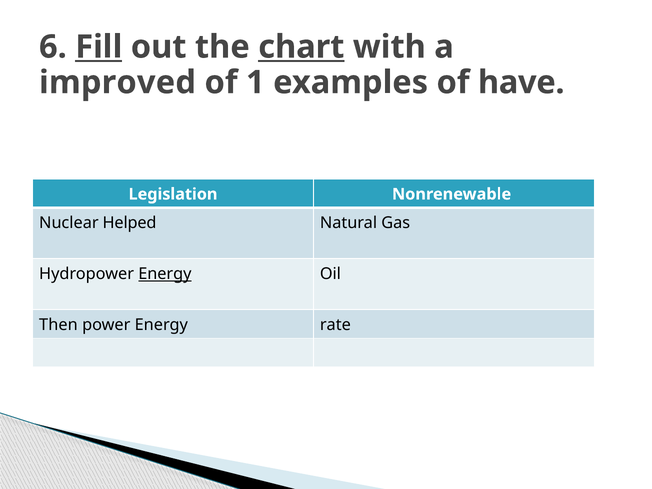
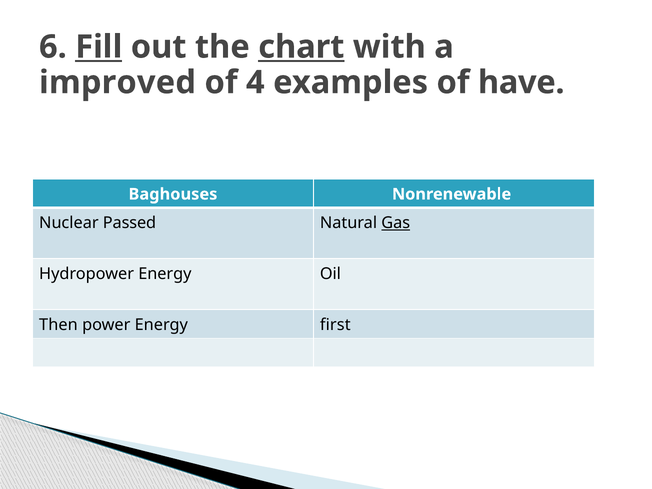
1: 1 -> 4 (255, 82)
Legislation: Legislation -> Baghouses (173, 194)
Helped: Helped -> Passed (129, 223)
Gas underline: none -> present (396, 223)
Energy underline: present -> none (165, 274)
rate: rate -> first (335, 325)
